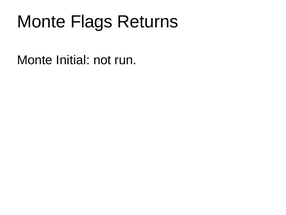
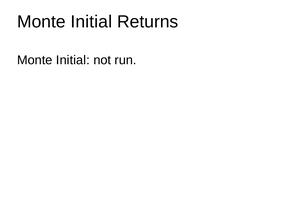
Flags: Flags -> Initial (91, 22)
